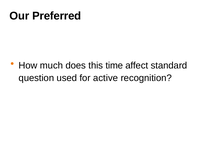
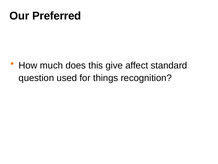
time: time -> give (114, 65)
active: active -> things (106, 78)
